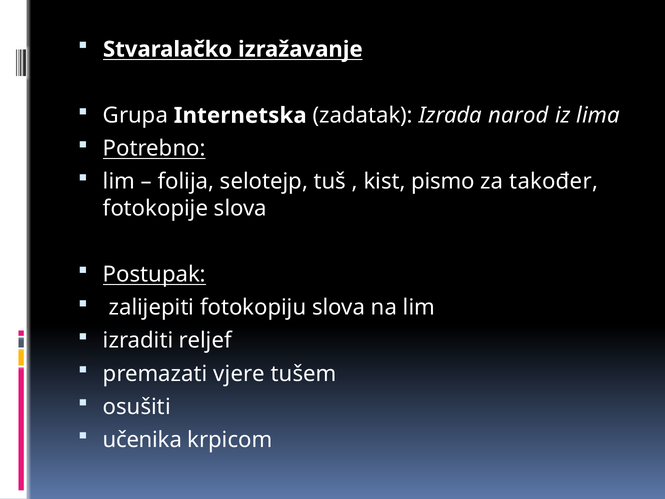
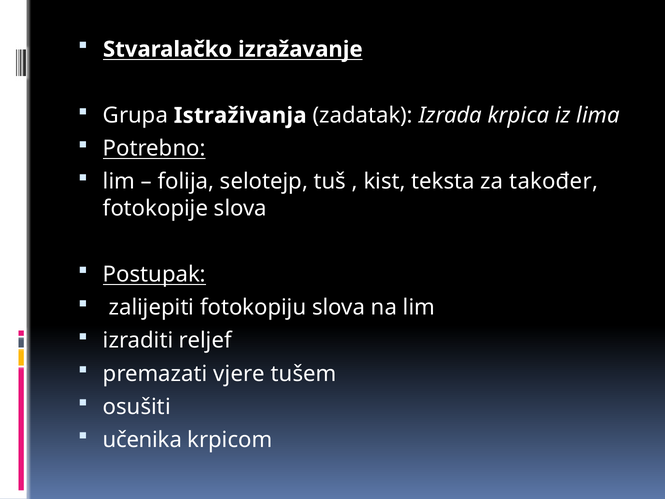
Internetska: Internetska -> Istraživanja (240, 115)
narod: narod -> krpica (519, 115)
pismo: pismo -> teksta (443, 182)
